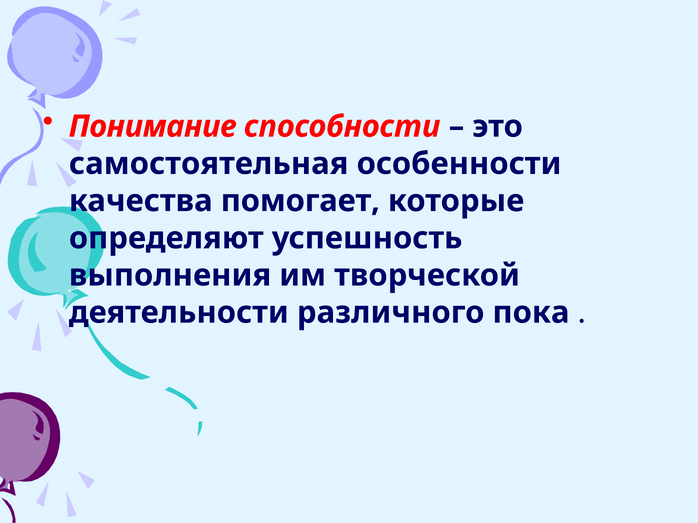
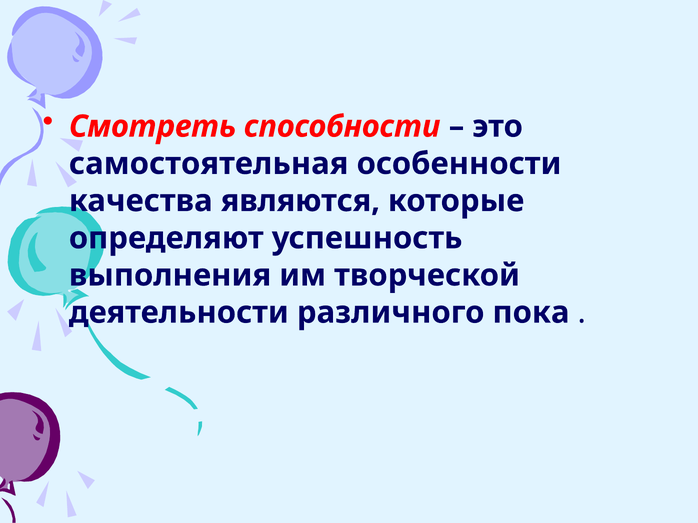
Понимание: Понимание -> Смотреть (152, 127)
помогает: помогает -> являются (300, 201)
